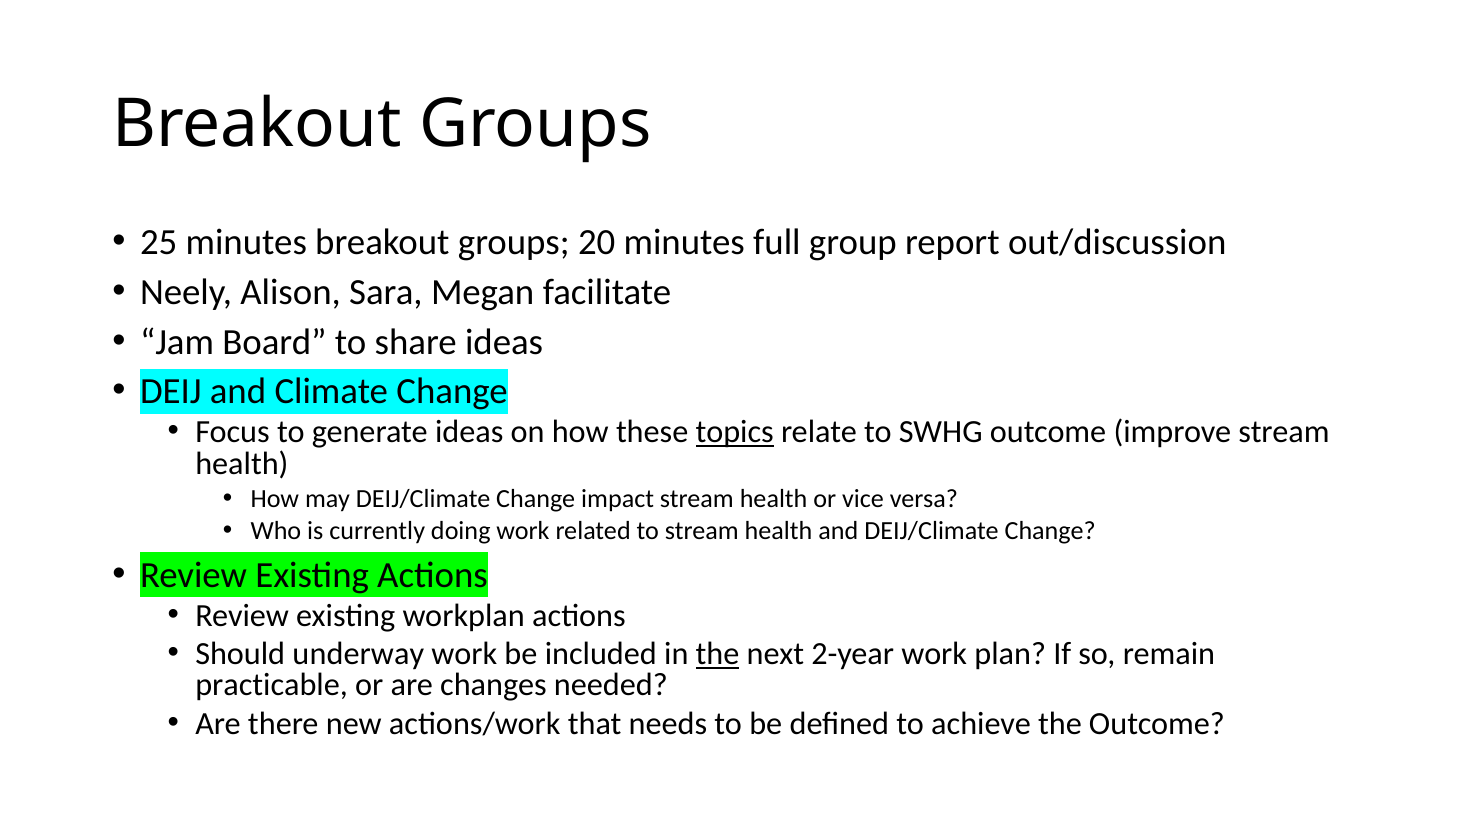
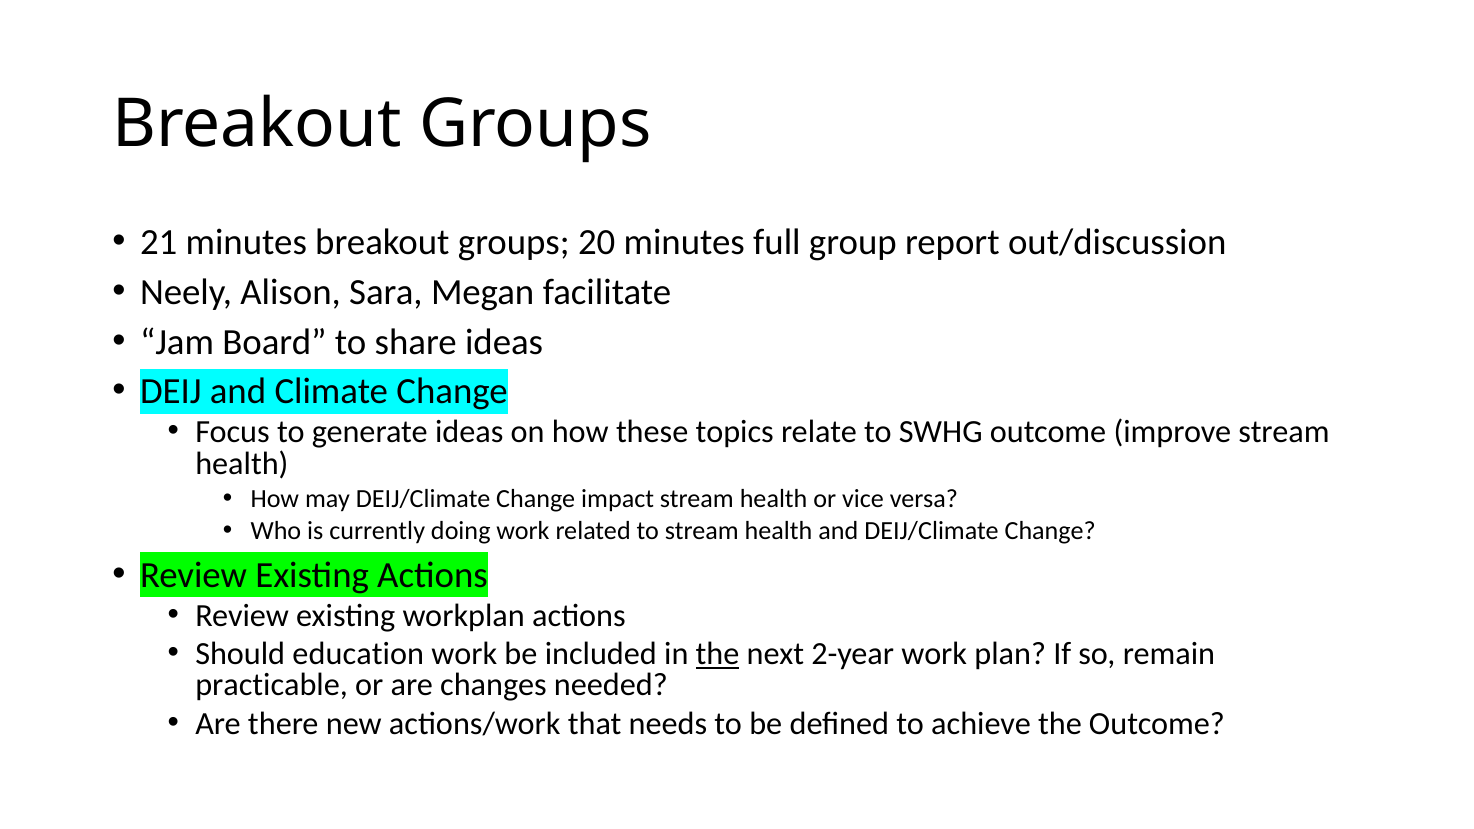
25: 25 -> 21 (159, 243)
topics underline: present -> none (735, 432)
underway: underway -> education (358, 654)
